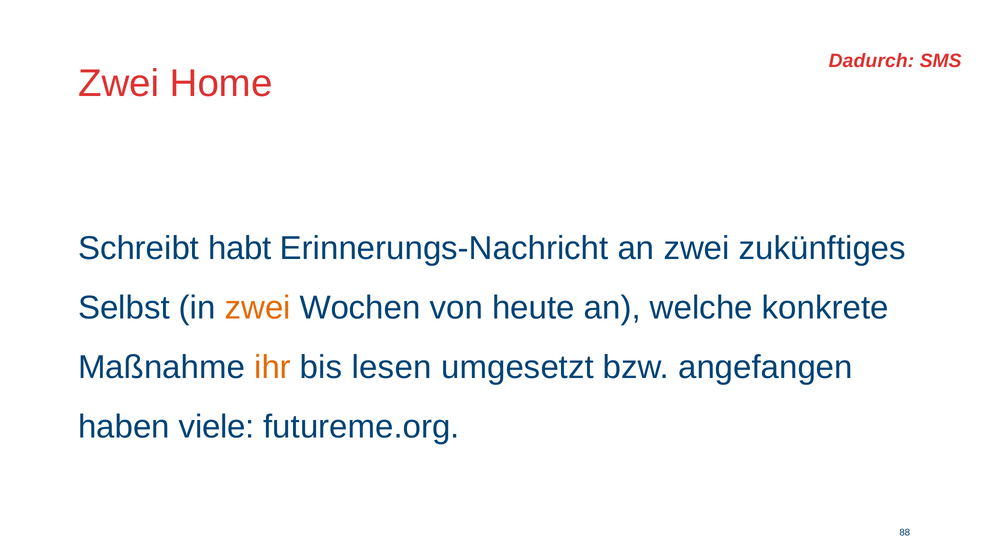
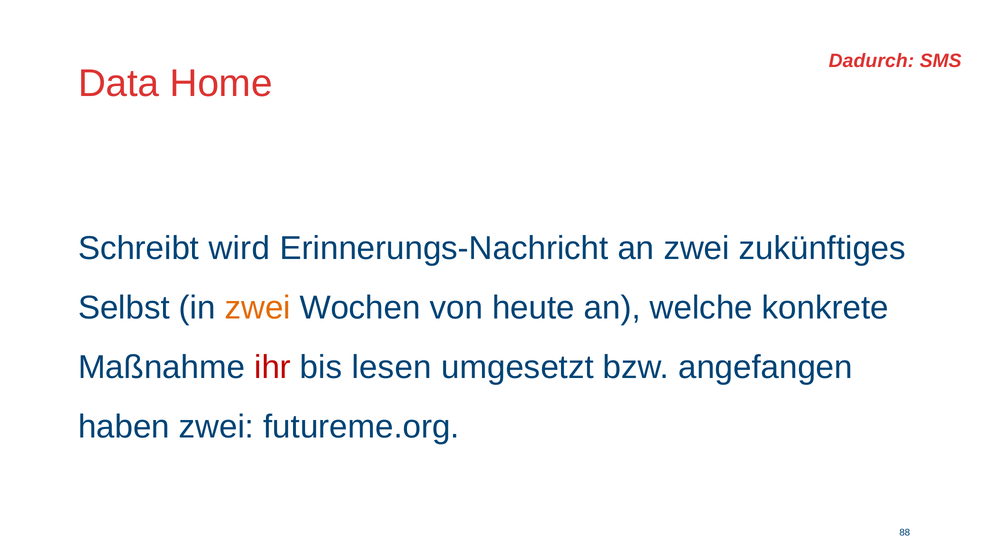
Zwei: Zwei -> Data (119, 83)
habt: habt -> wird (239, 248)
ihr colour: orange -> red (273, 367)
haben viele: viele -> zwei (217, 427)
